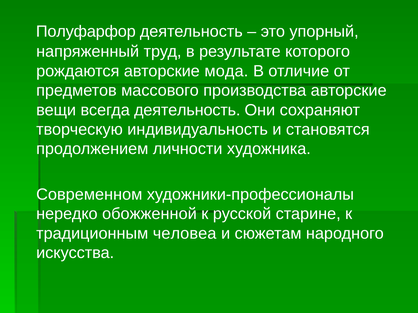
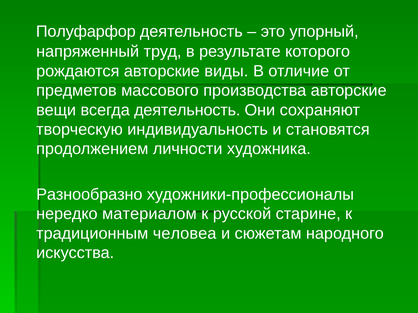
мода: мода -> виды (226, 71)
Современном: Современном -> Разнообразно (89, 195)
обожженной: обожженной -> материалом (149, 214)
